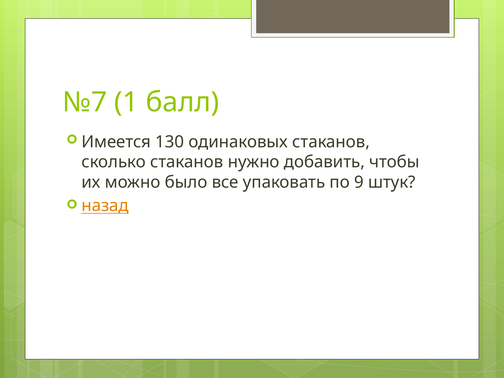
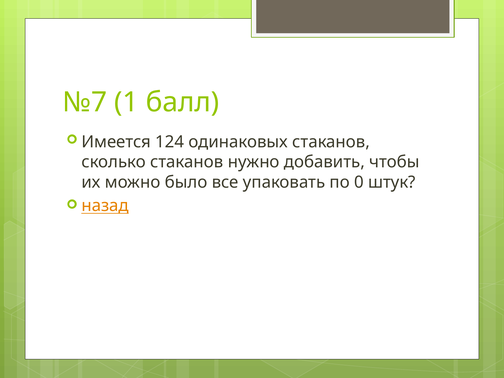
130: 130 -> 124 (170, 142)
9: 9 -> 0 (359, 182)
